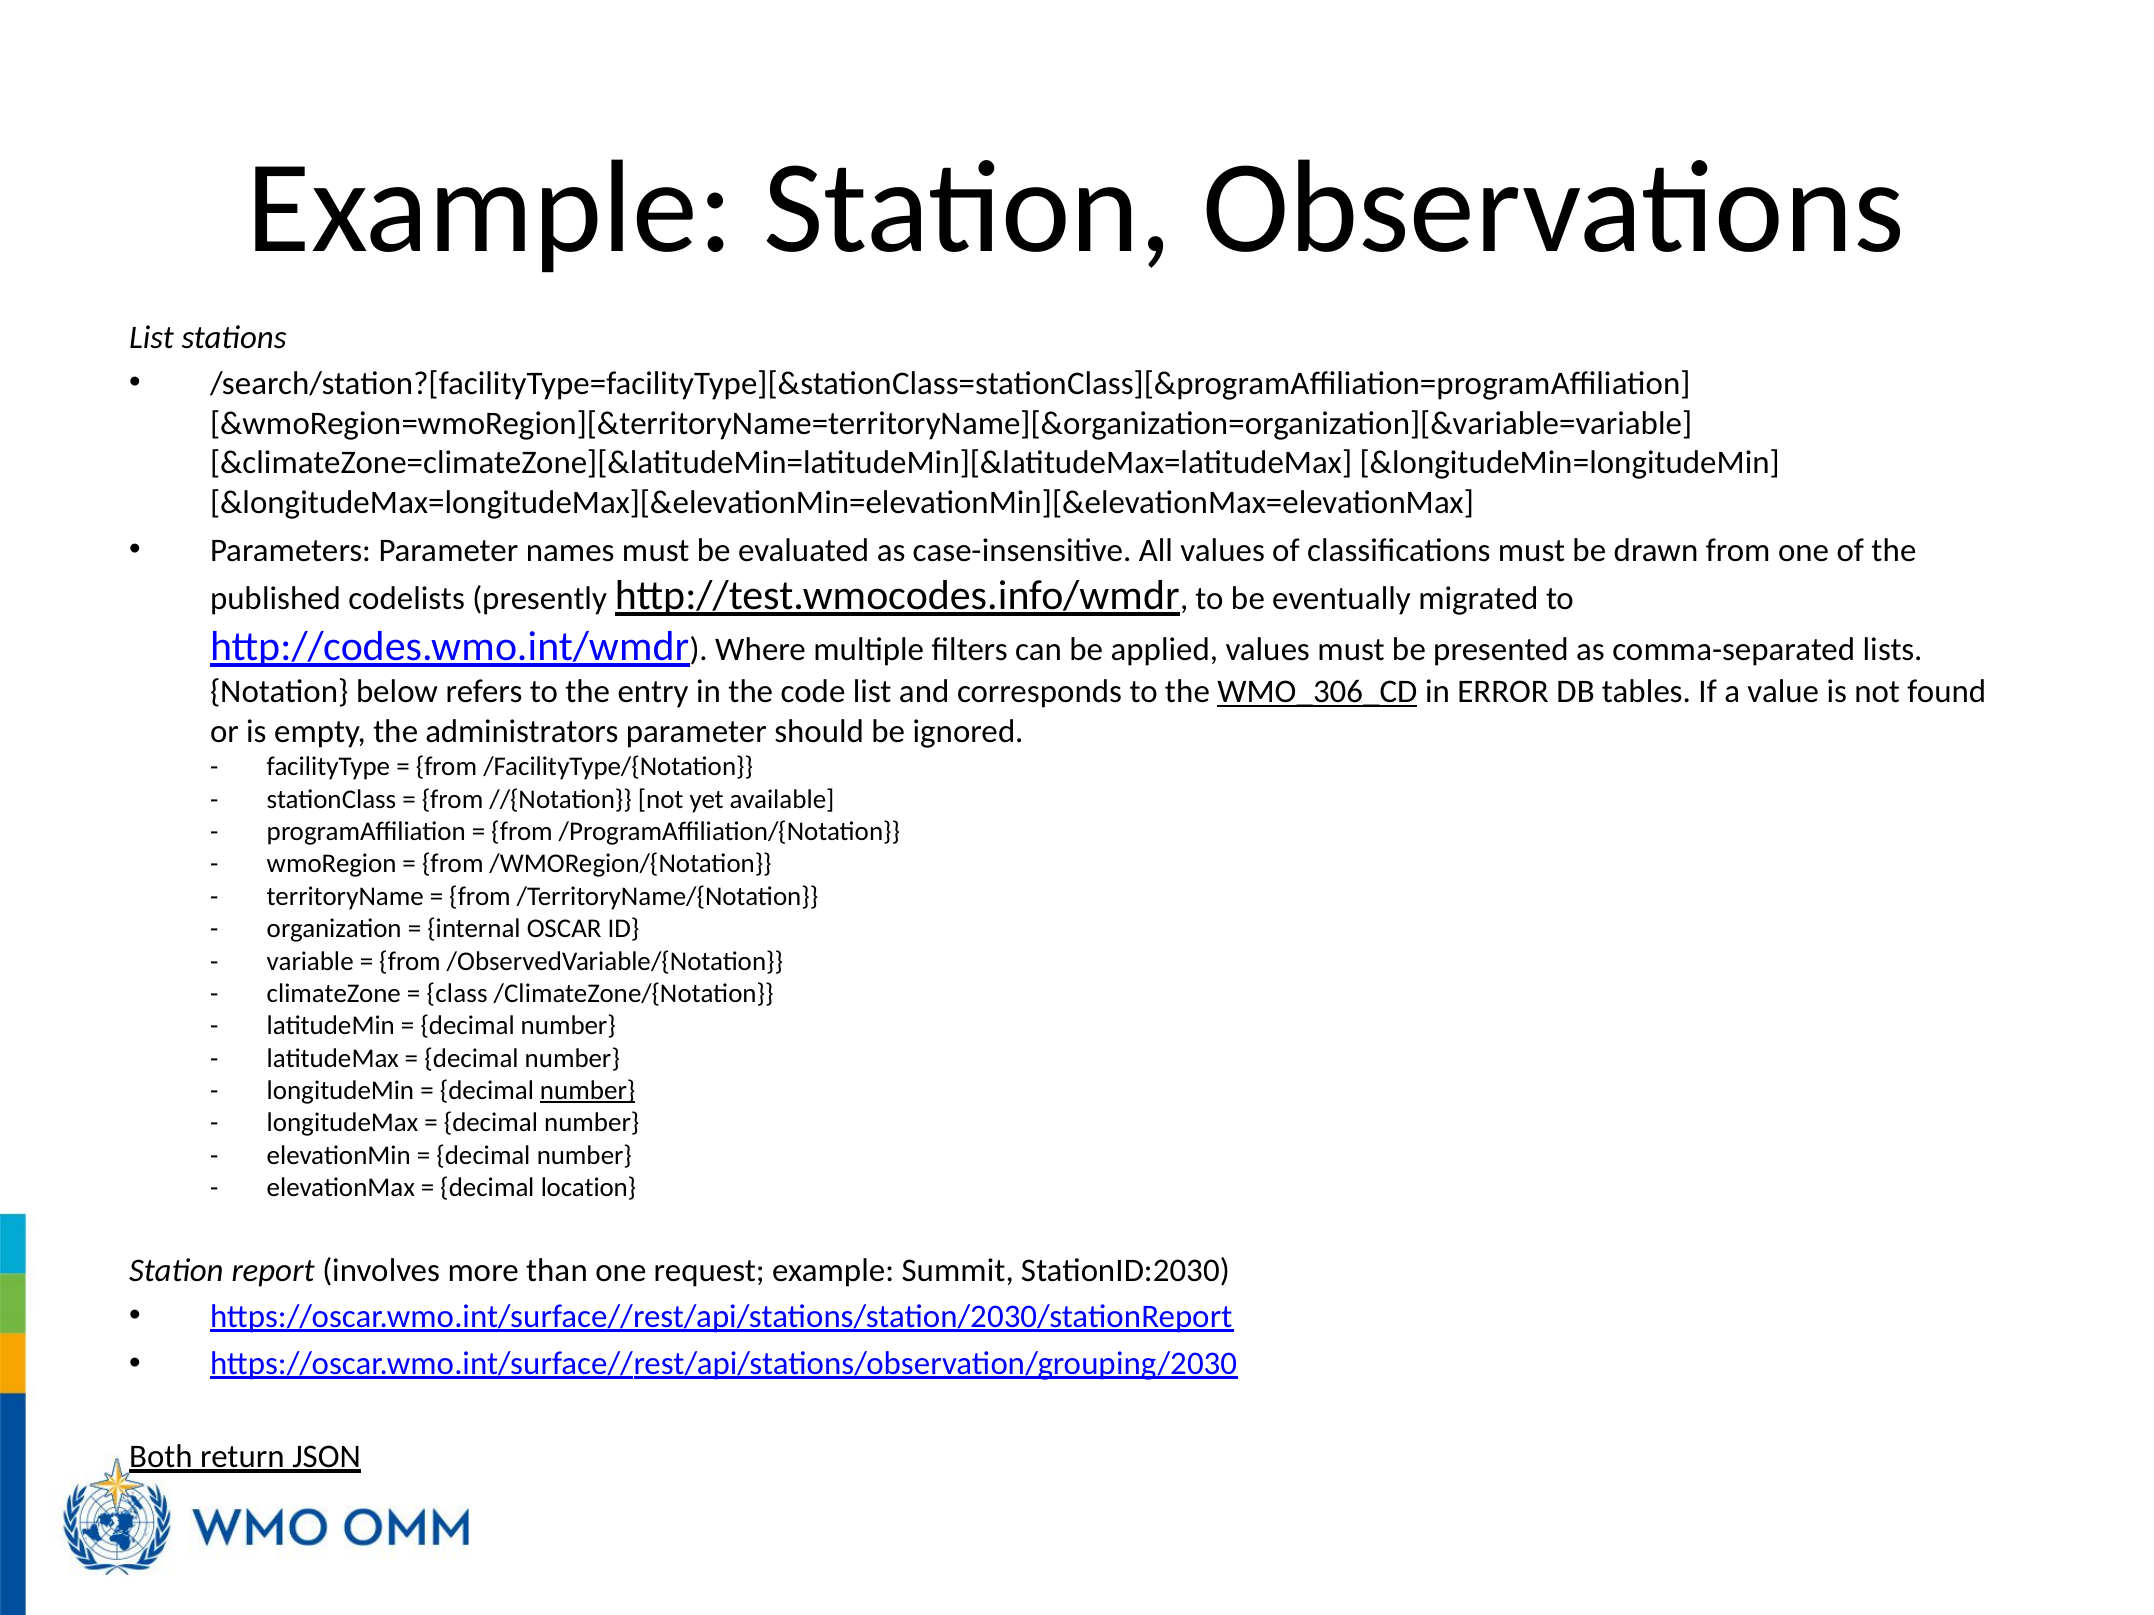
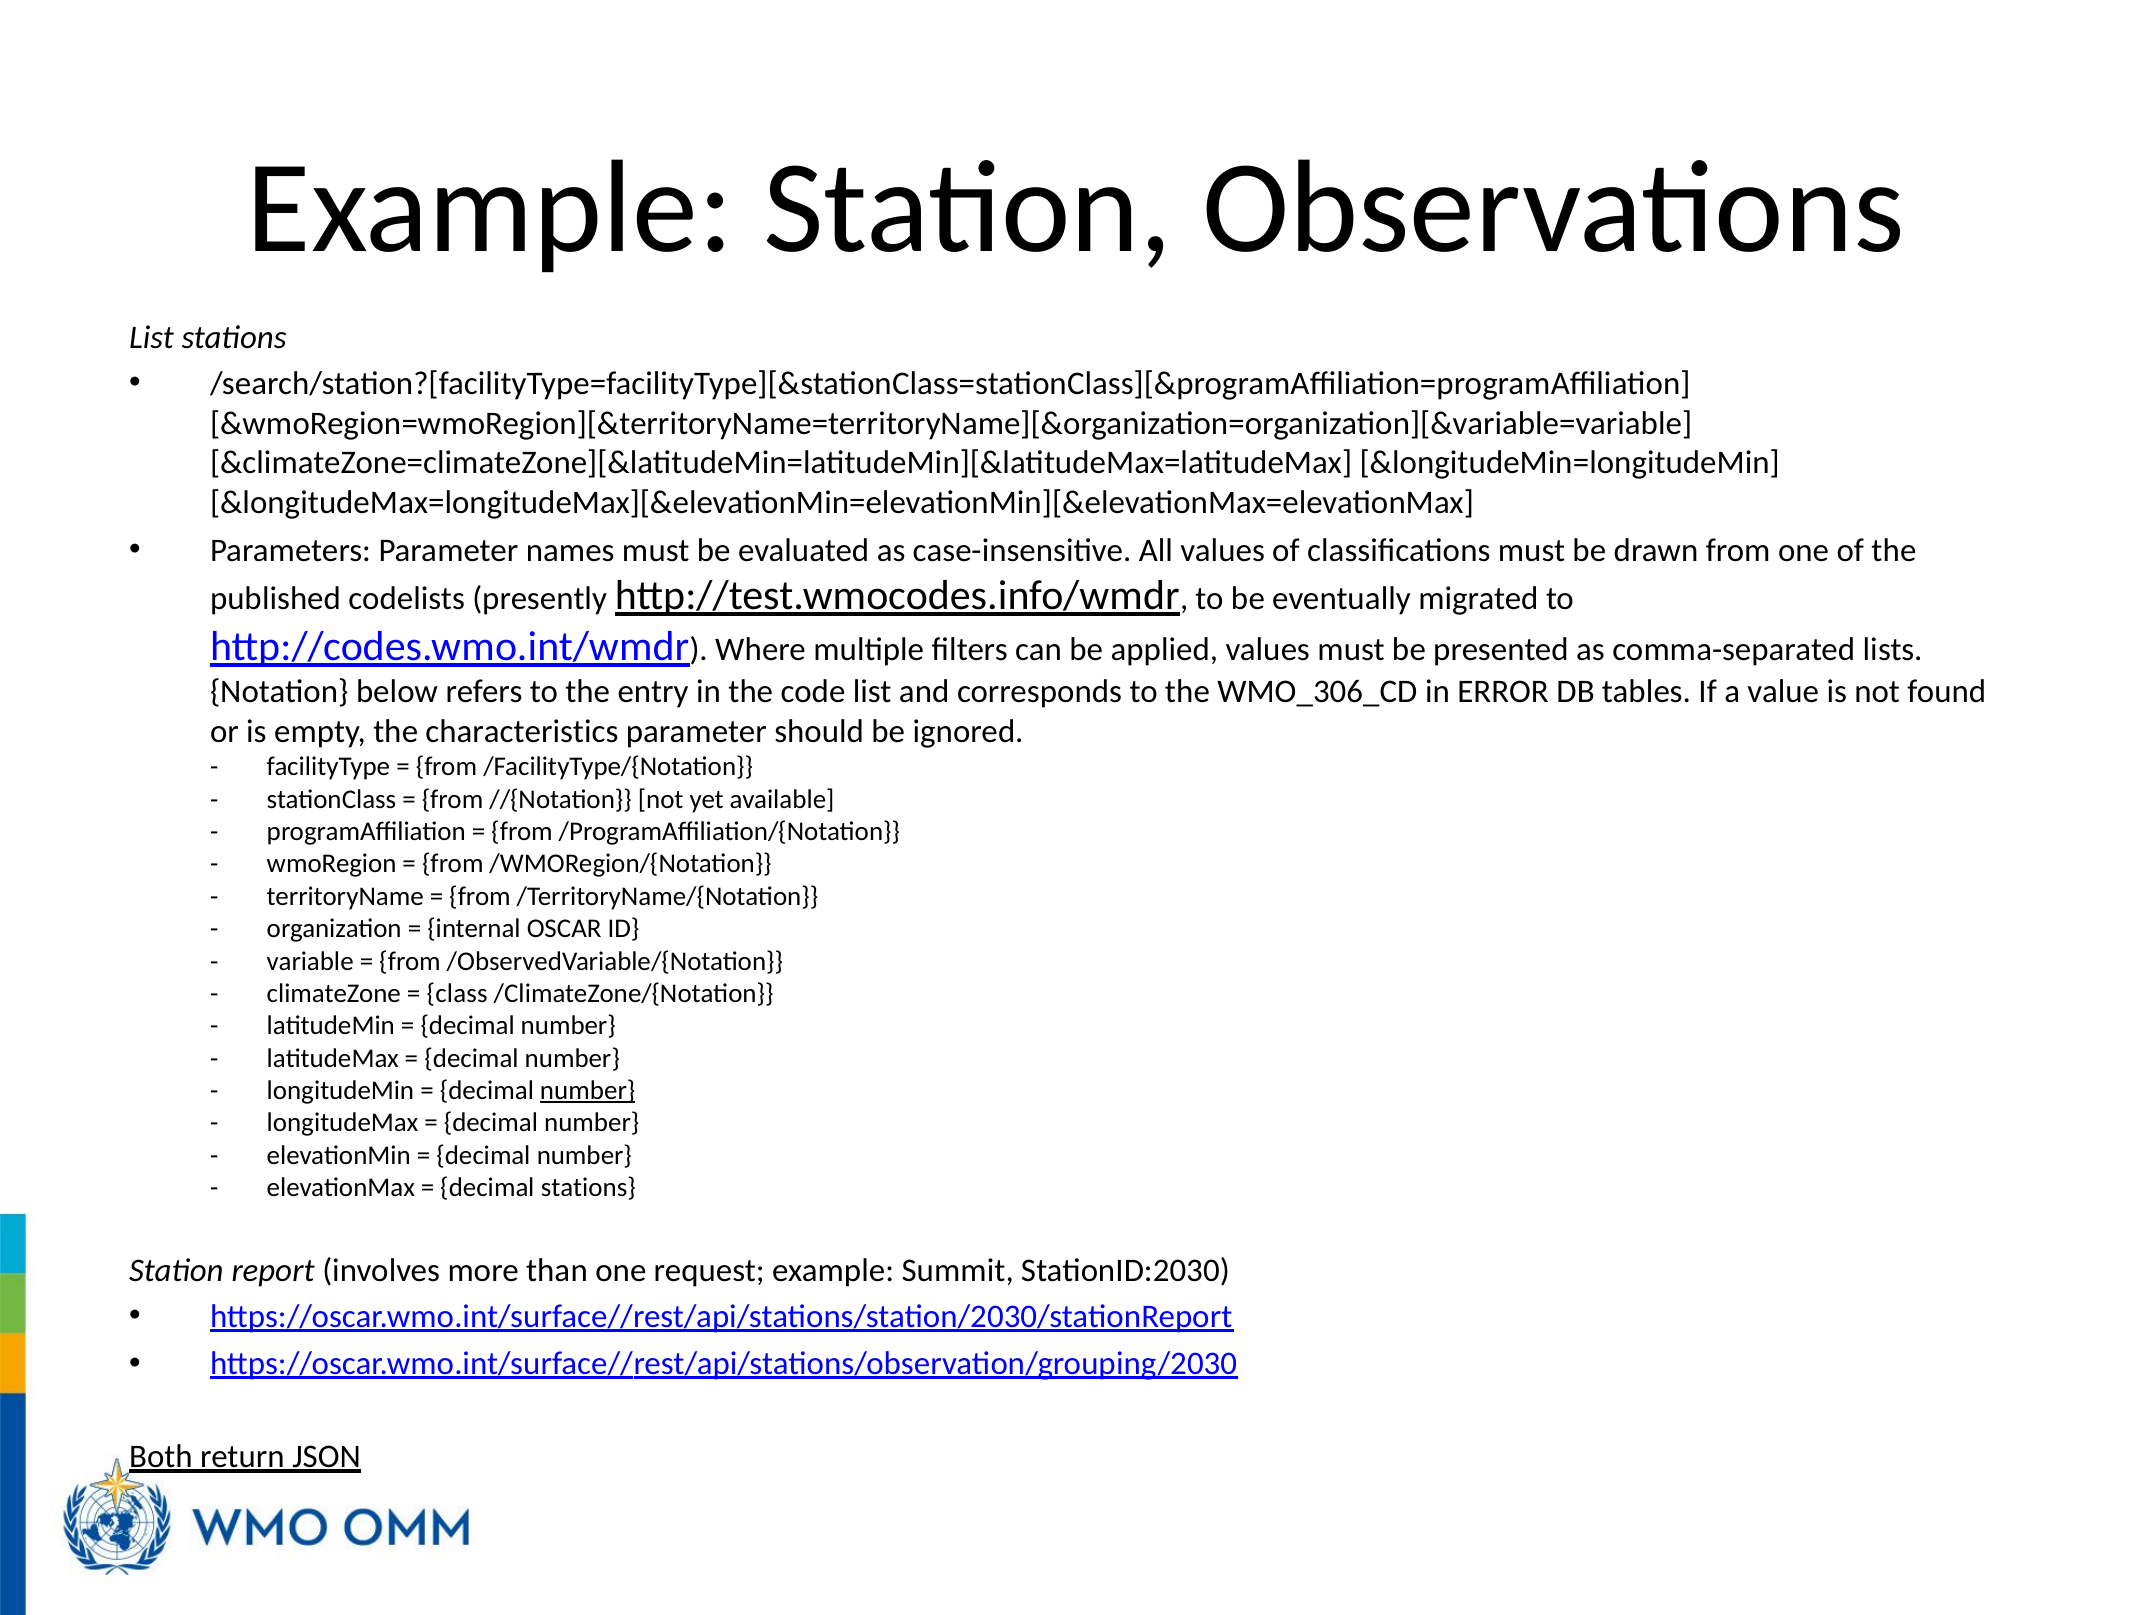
WMO_306_CD underline: present -> none (1317, 692)
administrators: administrators -> characteristics (522, 732)
decimal location: location -> stations (588, 1188)
